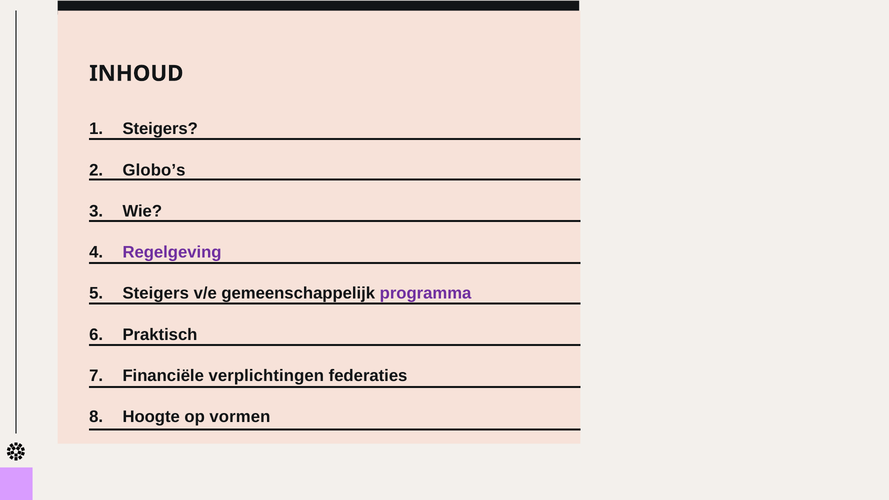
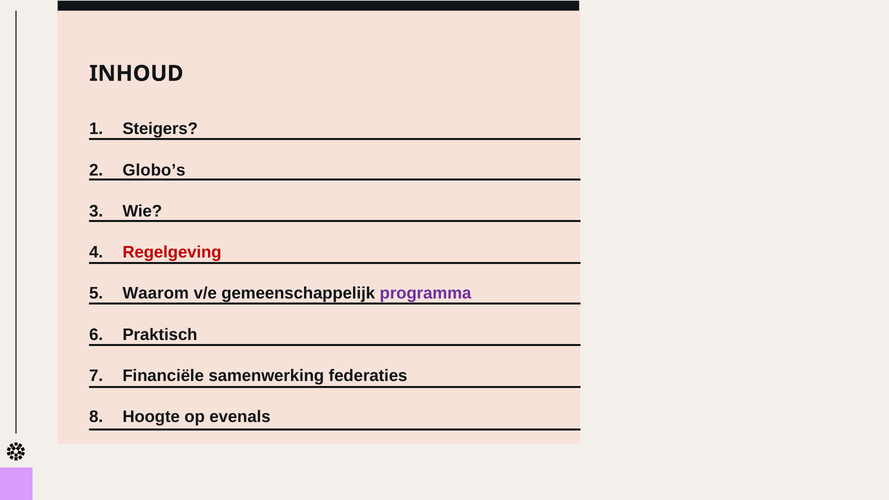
Regelgeving colour: purple -> red (172, 252)
Steigers: Steigers -> Waarom (156, 293)
verplichtingen: verplichtingen -> samenwerking (266, 376)
vormen: vormen -> evenals (240, 417)
